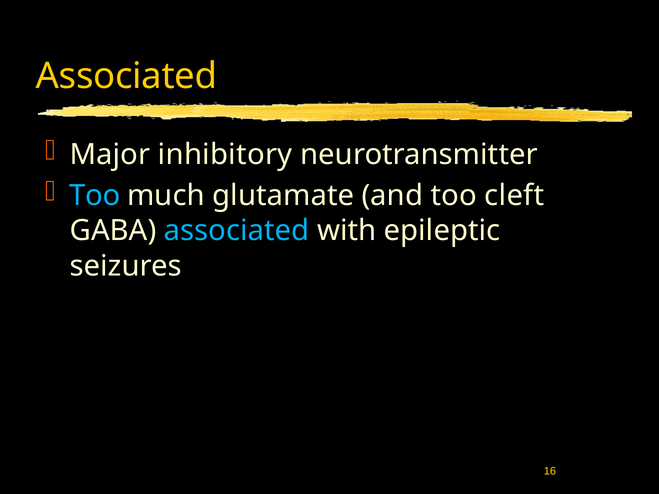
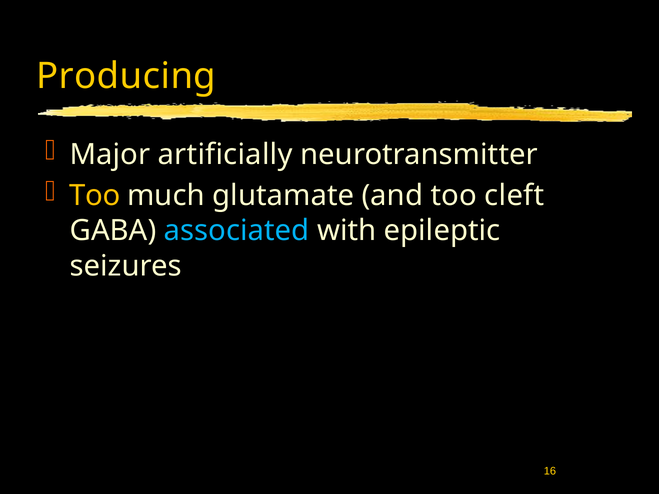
Associated: Associated -> Producing (126, 76)
inhibitory: inhibitory -> artificially (225, 155)
Too colour: light blue -> yellow (95, 196)
